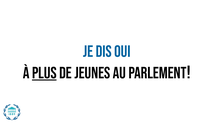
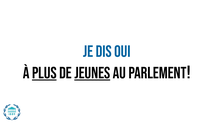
jeunes underline: none -> present (92, 73)
